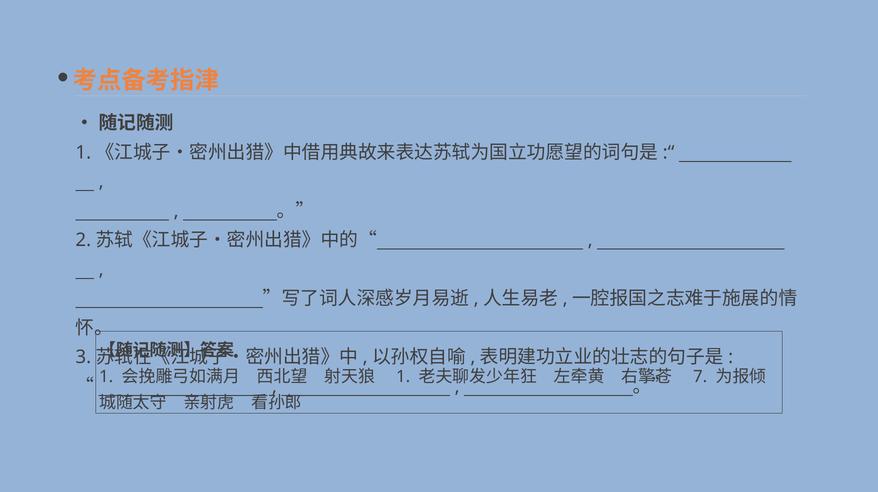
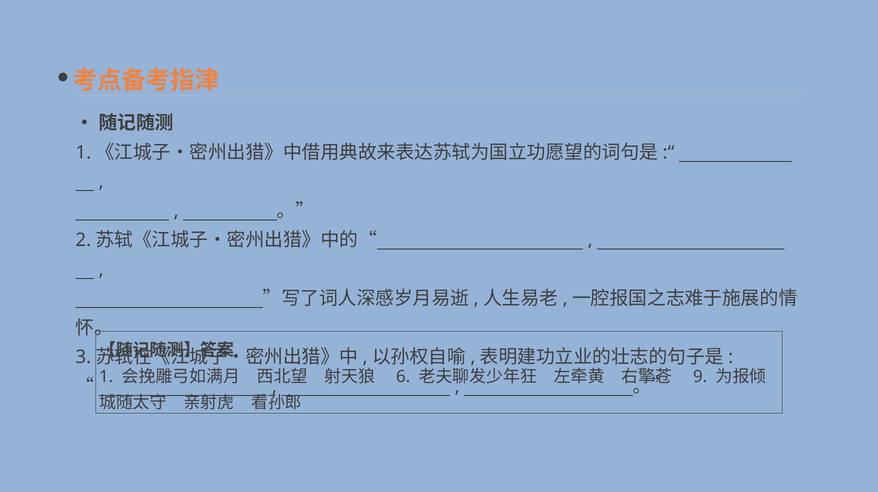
1: 1 -> 6 (403, 377)
7: 7 -> 9 (700, 377)
